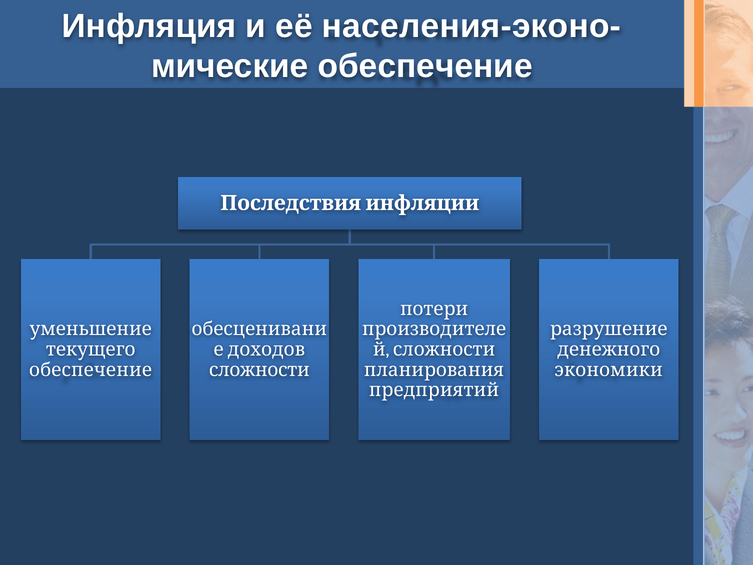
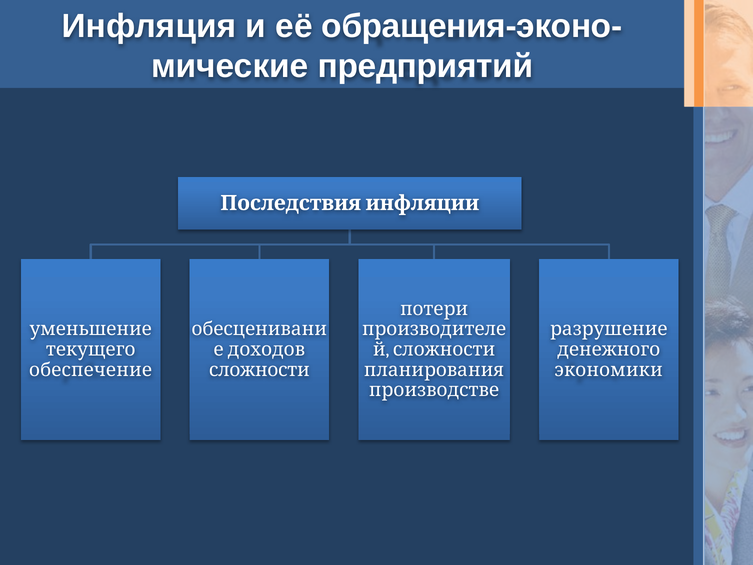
населения-эконо-: населения-эконо- -> обращения-эконо- (472, 26)
мические обеспечение: обеспечение -> предприятий (425, 66)
предприятий: предприятий -> производстве (434, 390)
